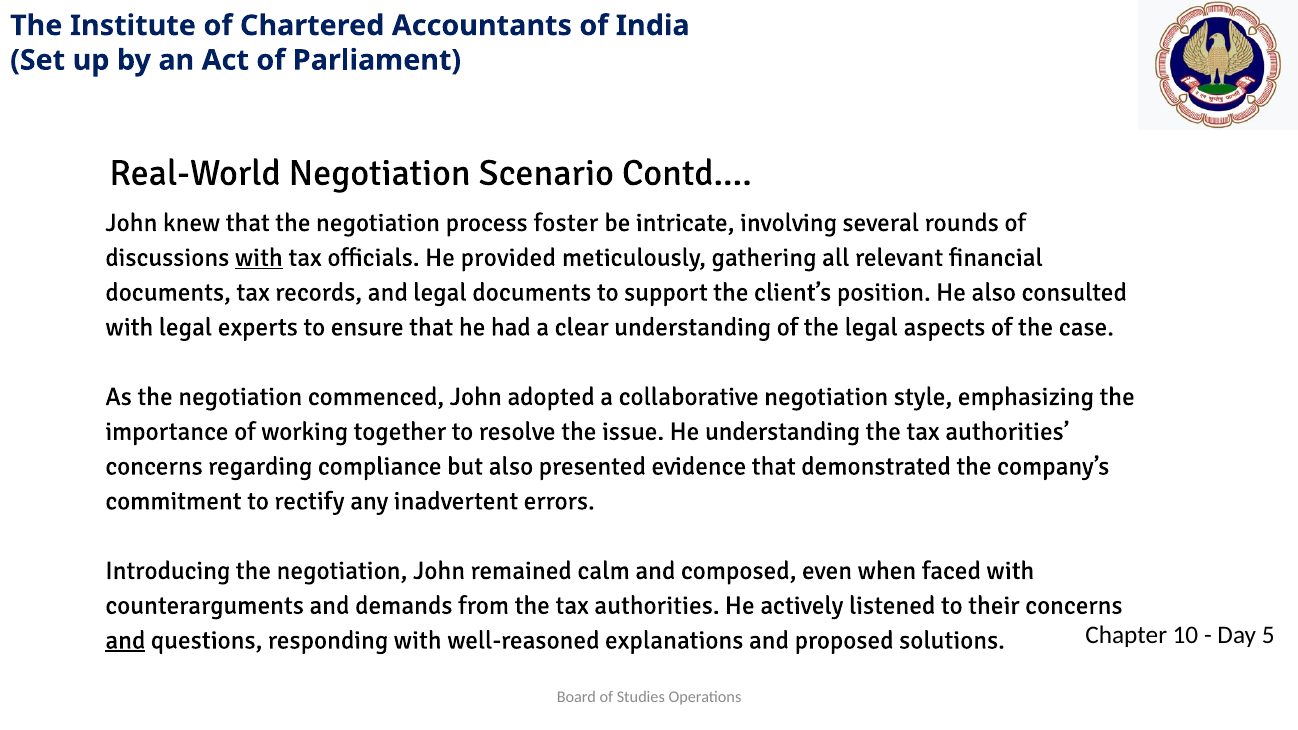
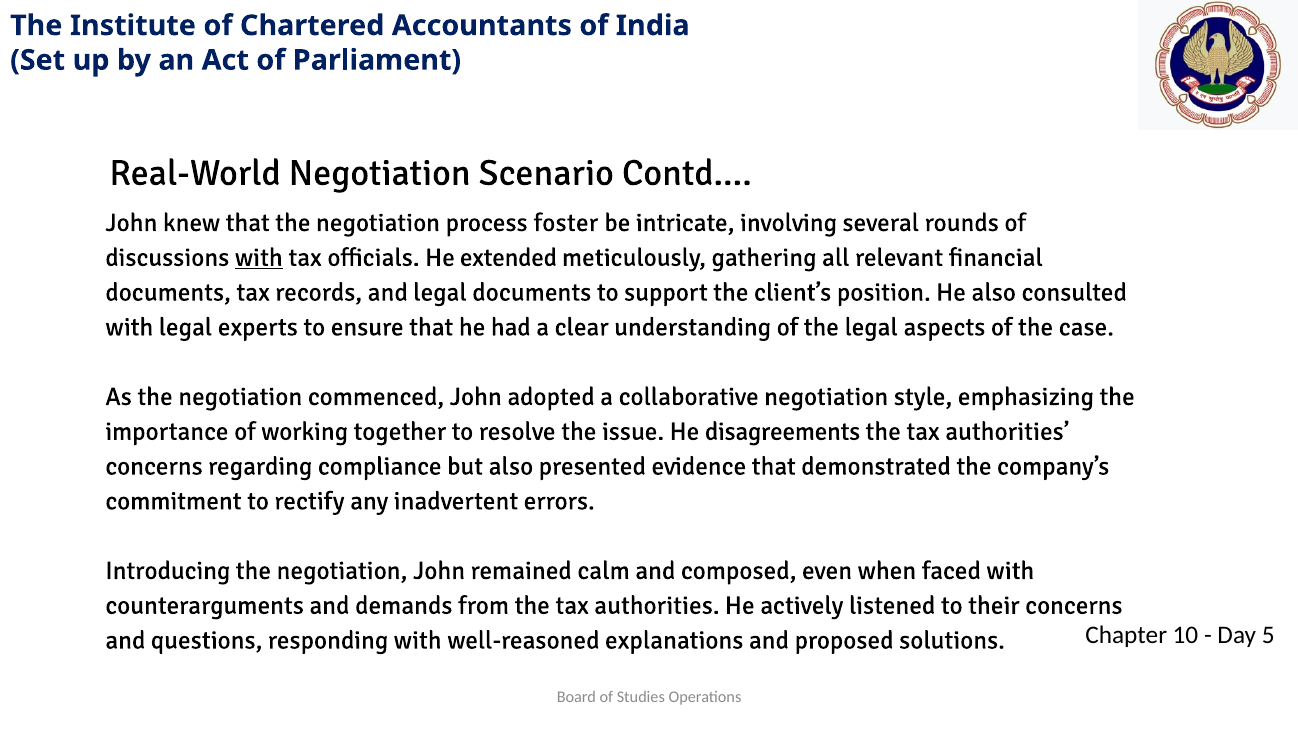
provided: provided -> extended (508, 258)
He understanding: understanding -> disagreements (783, 432)
and underline: present -> none (125, 640)
